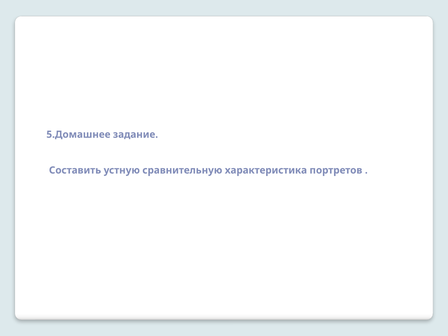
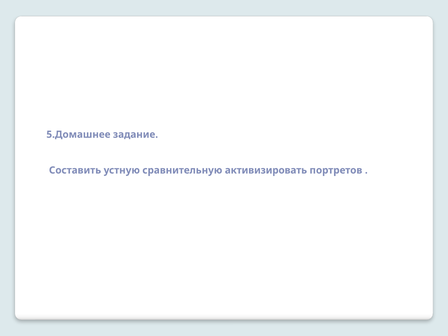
характеристика: характеристика -> активизировать (266, 170)
